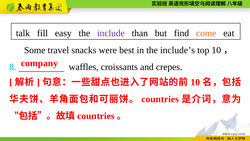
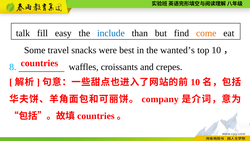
include colour: purple -> blue (111, 33)
include’s: include’s -> wanted’s (177, 50)
company: company -> countries (39, 63)
countries: countries -> company (160, 99)
